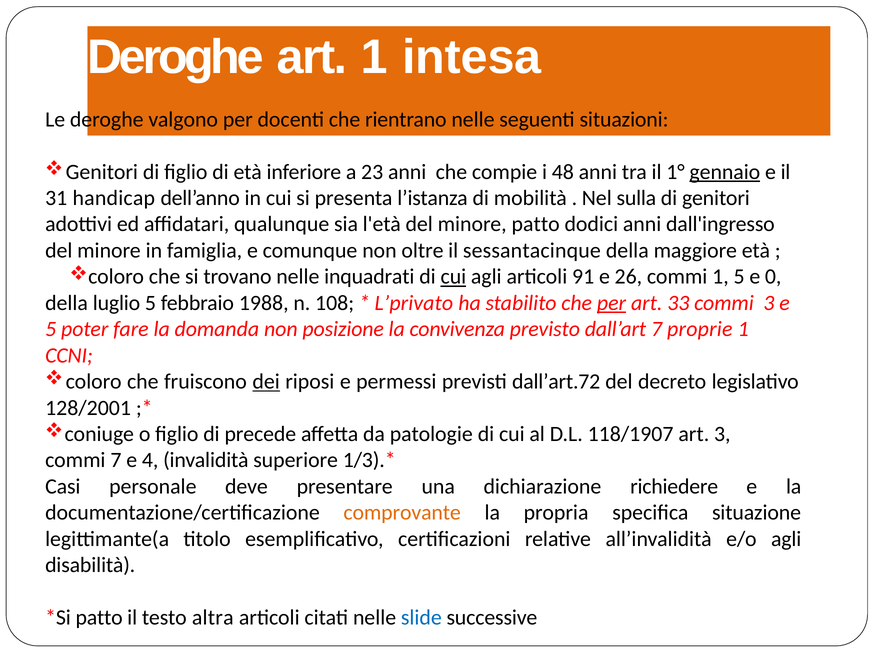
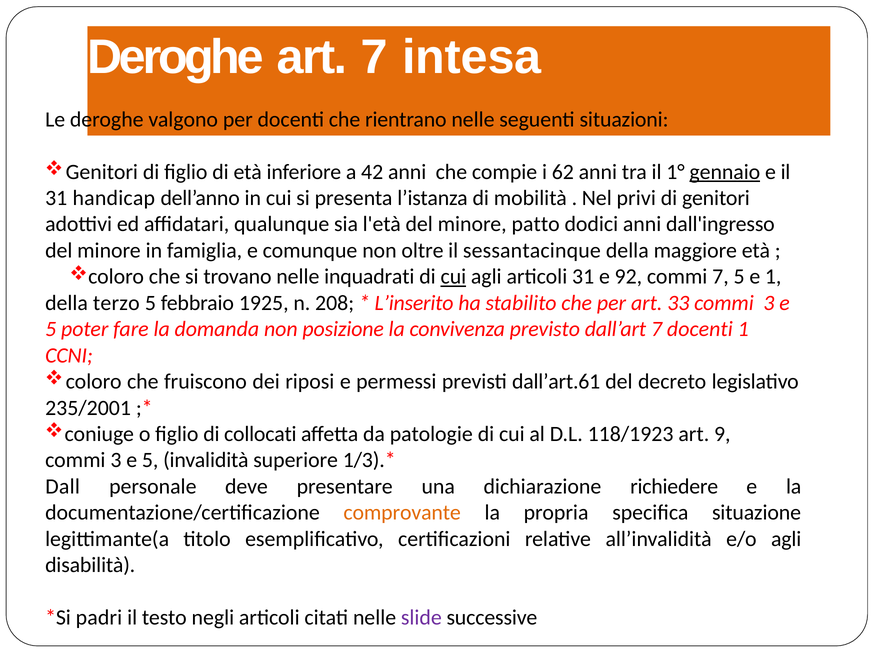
art 1: 1 -> 7 (374, 57)
23: 23 -> 42 (372, 172)
48: 48 -> 62 (563, 172)
sulla: sulla -> privi (636, 198)
articoli 91: 91 -> 31 (583, 277)
26: 26 -> 92 (628, 277)
commi 1: 1 -> 7 (720, 277)
e 0: 0 -> 1 (773, 277)
luglio: luglio -> terzo (116, 303)
1988: 1988 -> 1925 (264, 303)
108: 108 -> 208 (335, 303)
L’privato: L’privato -> L’inserito (414, 303)
per underline: present -> none (612, 303)
7 proprie: proprie -> docenti (700, 329)
dei underline: present -> none (266, 382)
dall’art.72: dall’art.72 -> dall’art.61 (556, 382)
128/2001: 128/2001 -> 235/2001 (88, 408)
precede: precede -> collocati (260, 434)
118/1907: 118/1907 -> 118/1923 (631, 434)
art 3: 3 -> 9 (722, 434)
7: 7 -> 3 (116, 461)
4: 4 -> 5 (150, 461)
Casi: Casi -> Dall (63, 487)
patto: patto -> padri (99, 618)
altra: altra -> negli (213, 618)
slide colour: blue -> purple (421, 618)
